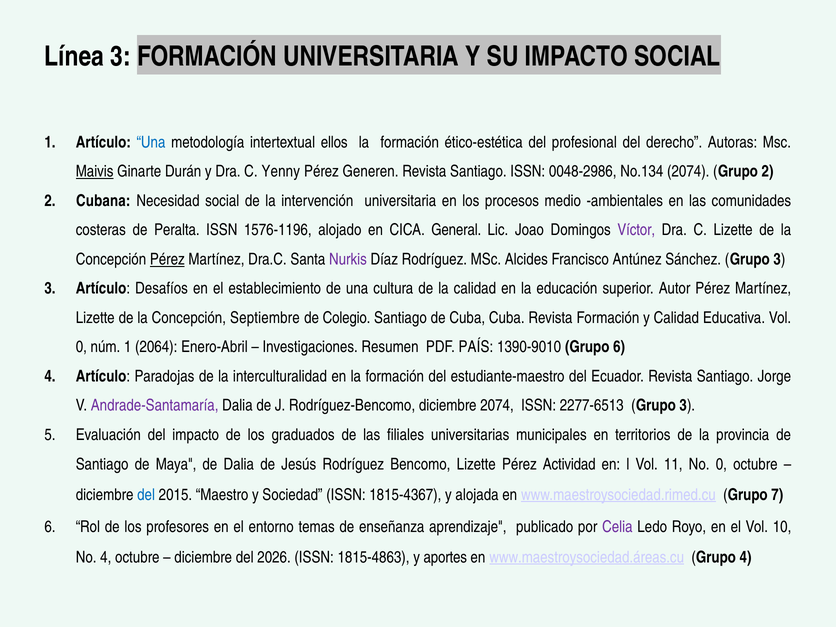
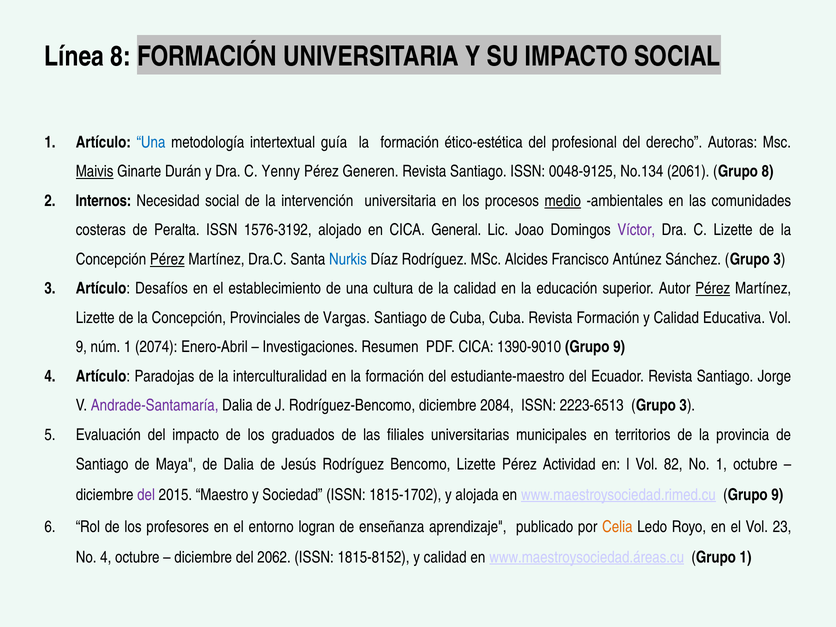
Línea 3: 3 -> 8 (121, 57)
ellos: ellos -> guía (334, 142)
0048-2986: 0048-2986 -> 0048-9125 (583, 172)
No.134 2074: 2074 -> 2061 (688, 172)
Grupo 2: 2 -> 8 (767, 172)
Cubana: Cubana -> Internos (103, 201)
medio underline: none -> present (563, 201)
1576-1196: 1576-1196 -> 1576-3192 (278, 230)
Nurkis colour: purple -> blue (348, 259)
Pérez underline: none -> present (713, 289)
Septiembre: Septiembre -> Provinciales (265, 318)
Colegio: Colegio -> Vargas (346, 318)
0: 0 -> 9 (81, 347)
2064: 2064 -> 2074 (156, 347)
PDF PAÍS: PAÍS -> CICA (476, 347)
1390-9010 Grupo 6: 6 -> 9 (619, 347)
diciembre 2074: 2074 -> 2084 (497, 406)
2277-6513: 2277-6513 -> 2223-6513 (592, 406)
11: 11 -> 82 (673, 464)
No 0: 0 -> 1 (721, 464)
del colour: blue -> purple (146, 495)
1815-4367: 1815-4367 -> 1815-1702 (405, 495)
www.maestroysociedad.rimed.cu Grupo 7: 7 -> 9 (777, 495)
temas: temas -> logran (317, 527)
Celia colour: purple -> orange (617, 527)
10: 10 -> 23 (782, 527)
2026: 2026 -> 2062 (274, 557)
1815-4863: 1815-4863 -> 1815-8152 (374, 557)
aportes: aportes -> calidad (445, 557)
Grupo 4: 4 -> 1 (745, 557)
